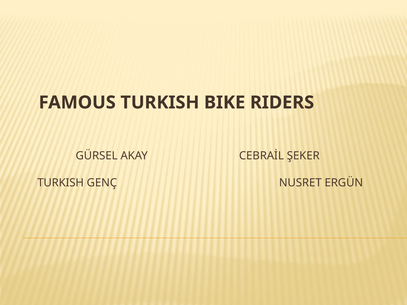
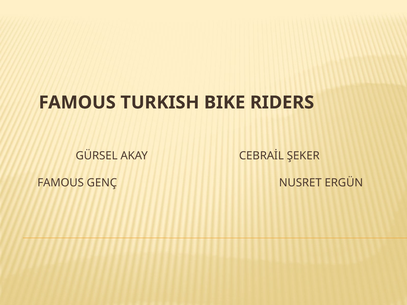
TURKISH: TURKISH -> FAMOUS (61, 183)
